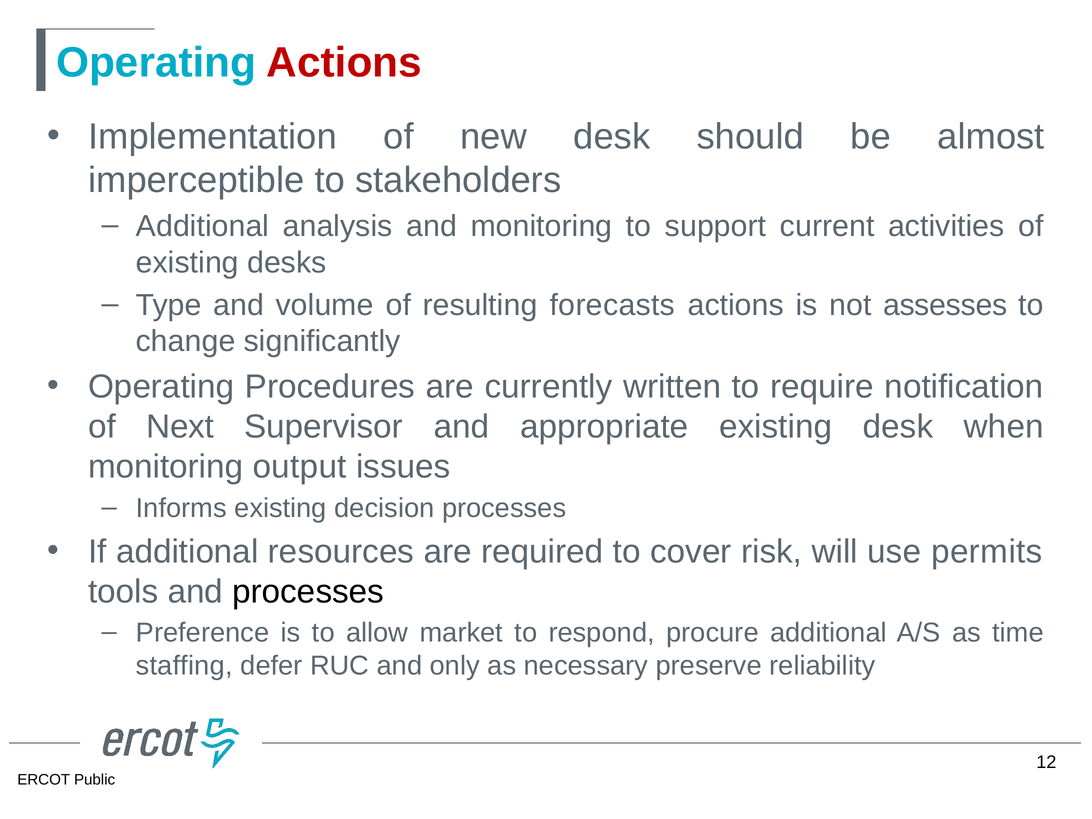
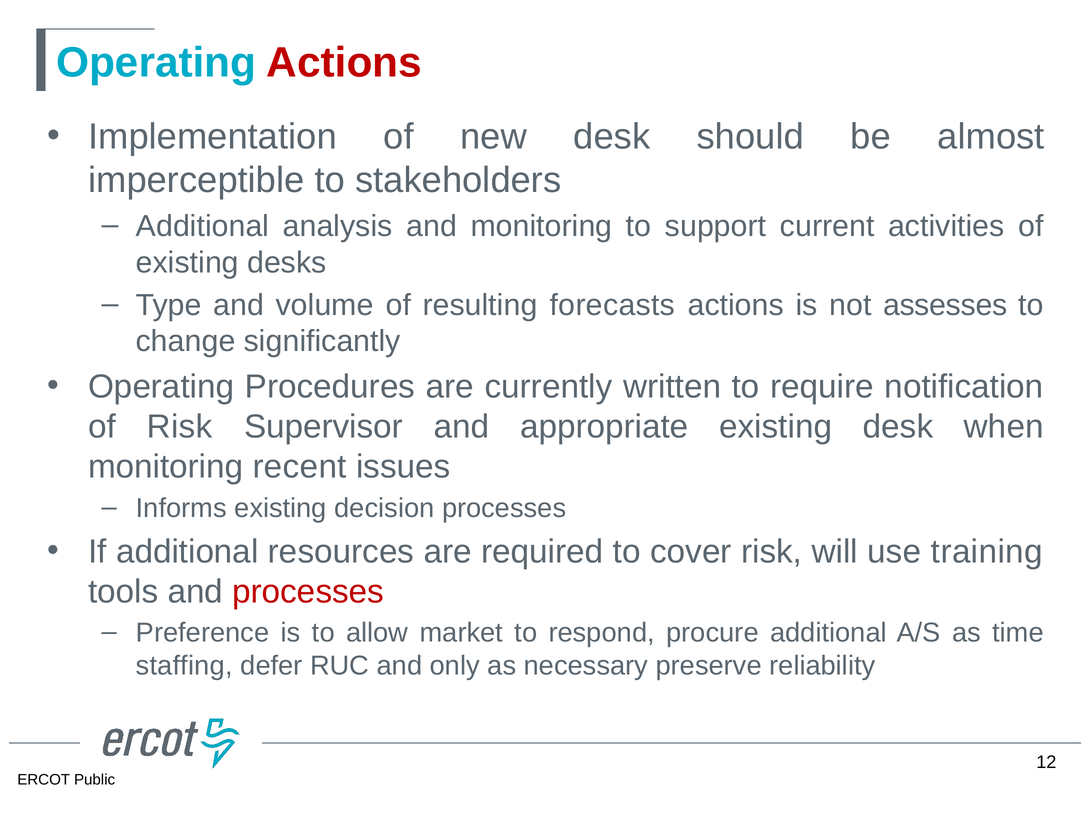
of Next: Next -> Risk (180, 427)
output: output -> recent (300, 467)
permits: permits -> training (987, 551)
processes colour: black -> red (308, 592)
